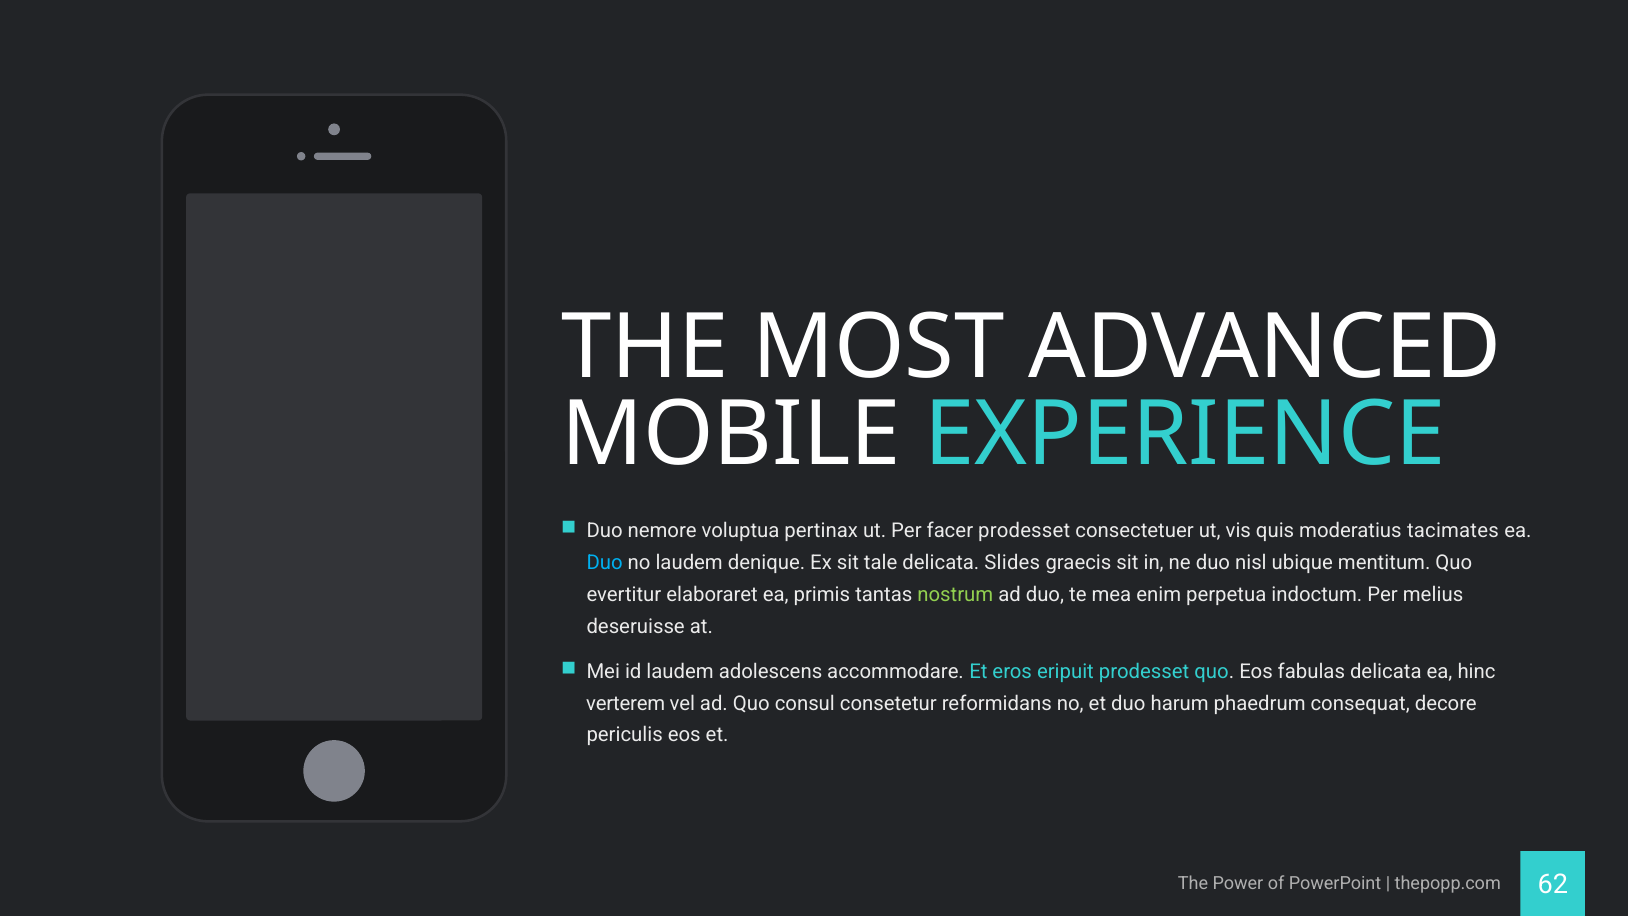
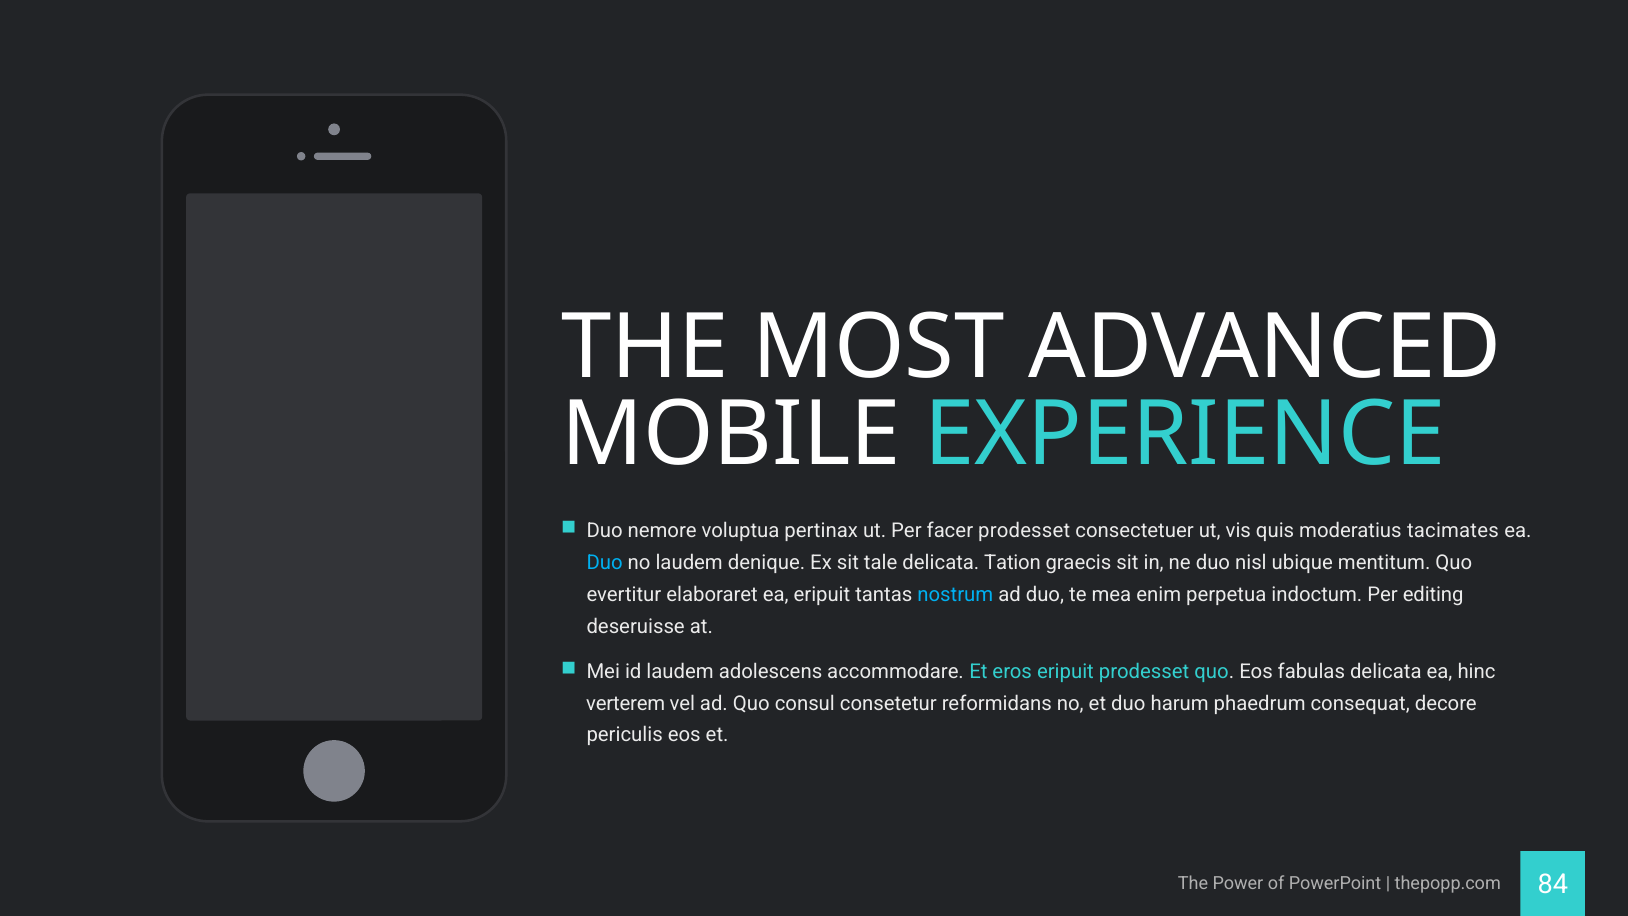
Slides: Slides -> Tation (1013, 563)
ea primis: primis -> eripuit (822, 594)
nostrum colour: light green -> light blue (955, 594)
melius: melius -> editing (1433, 594)
62: 62 -> 84 (1553, 884)
